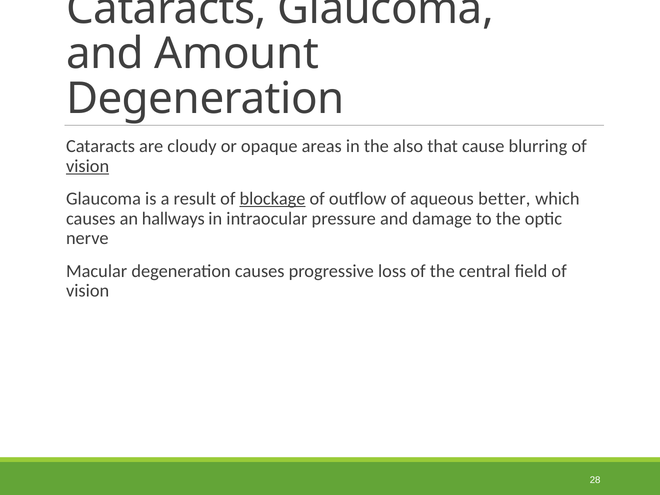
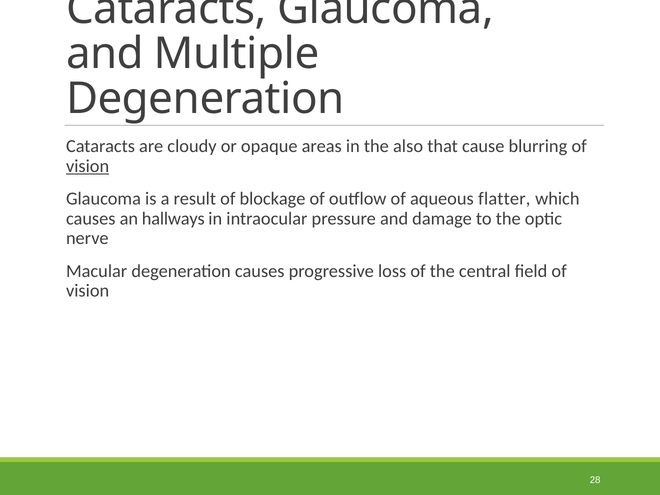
Amount: Amount -> Multiple (237, 54)
blockage underline: present -> none (272, 199)
better: better -> flatter (504, 199)
